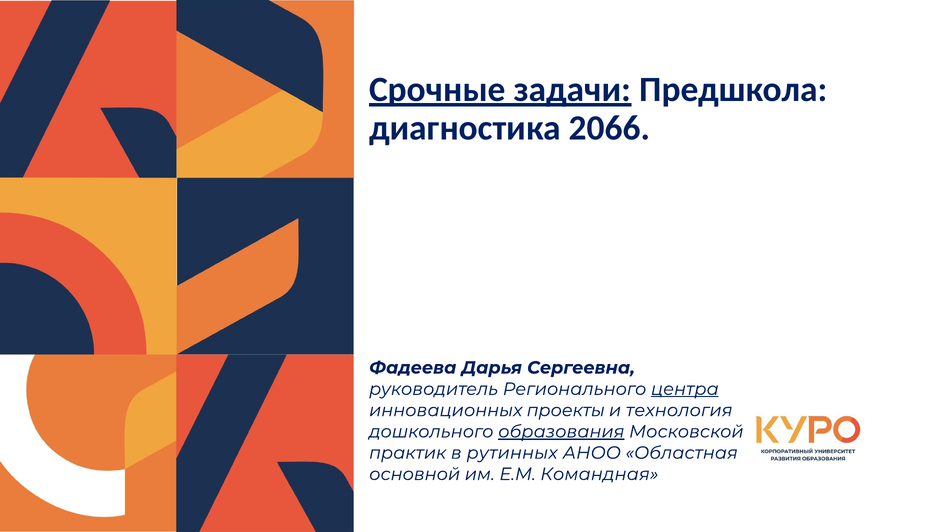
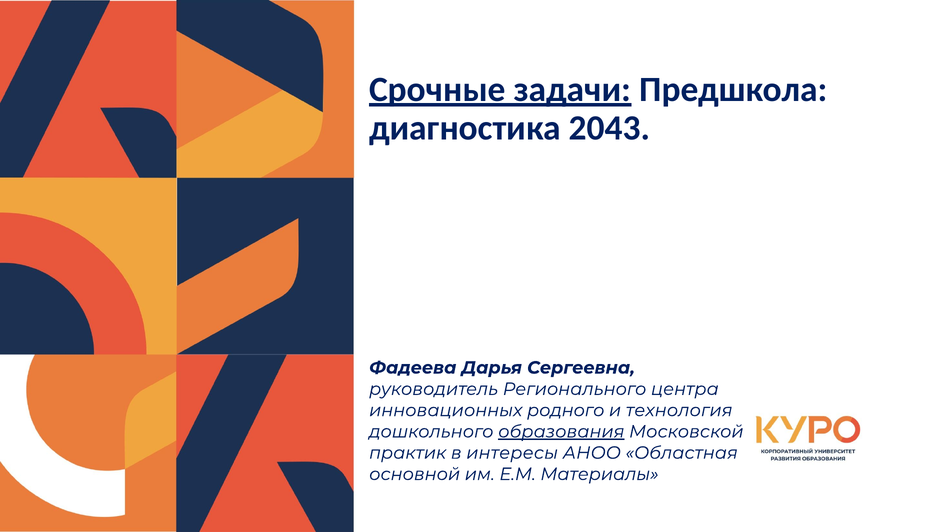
2066: 2066 -> 2043 (609, 128)
центра underline: present -> none (685, 389)
проекты: проекты -> родного (566, 410)
рутинных: рутинных -> интересы (512, 453)
Командная: Командная -> Материалы (599, 474)
